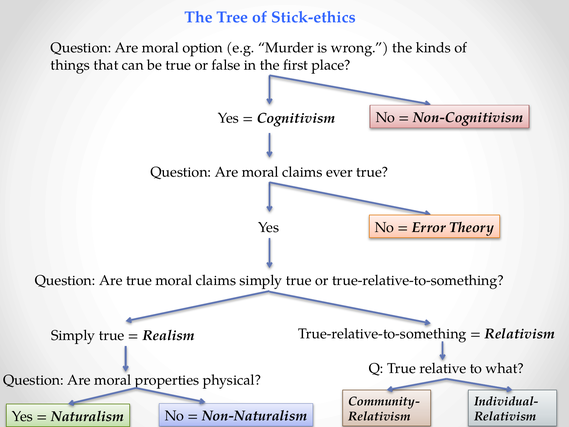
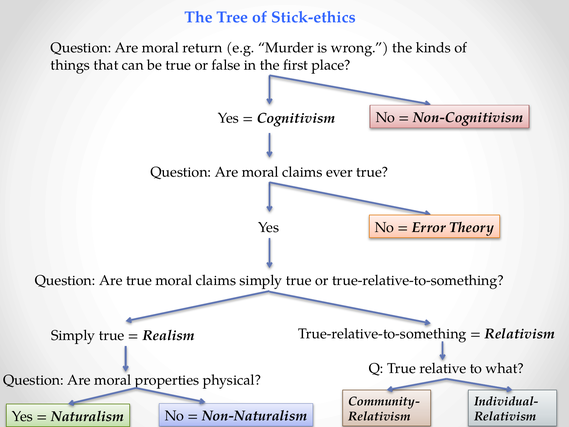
option: option -> return (202, 48)
